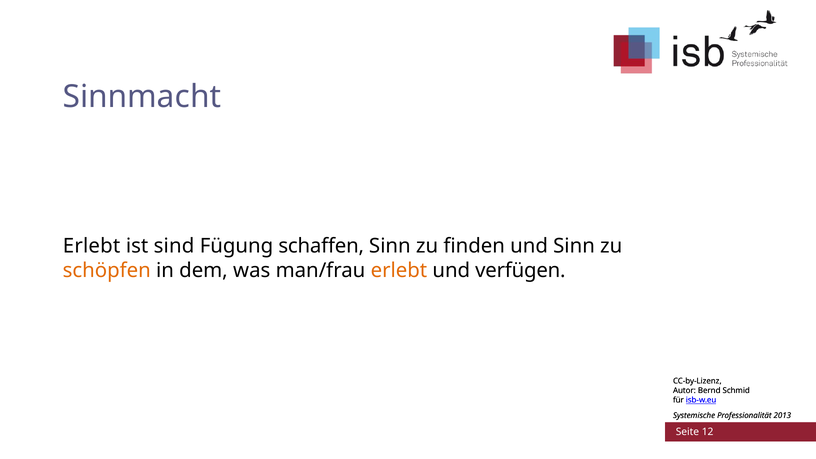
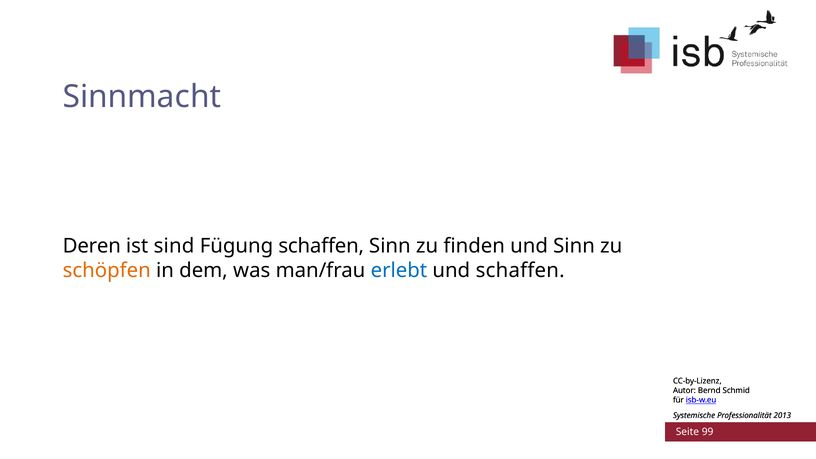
Erlebt: Erlebt -> Deren (92, 246)
erlebt colour: orange -> blue (399, 271)
und verfügen: verfügen -> schaffen (520, 271)
12: 12 -> 99 (708, 432)
